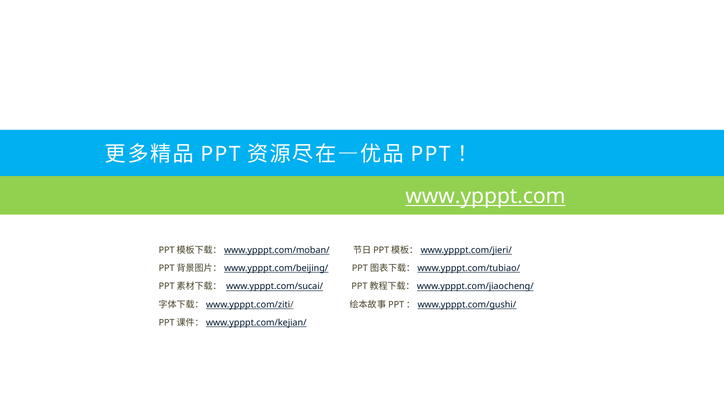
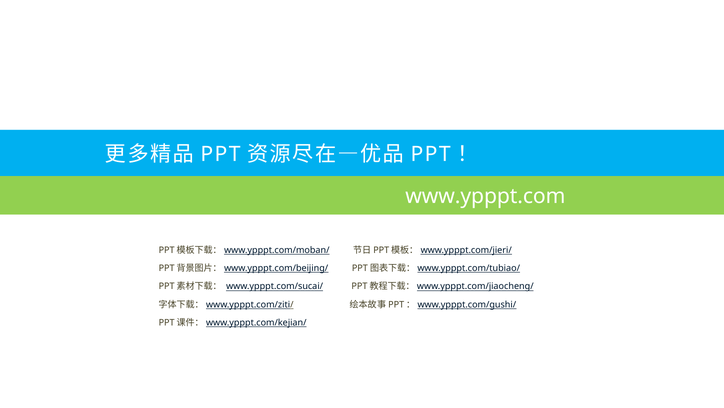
www.ypppt.com underline: present -> none (485, 196)
